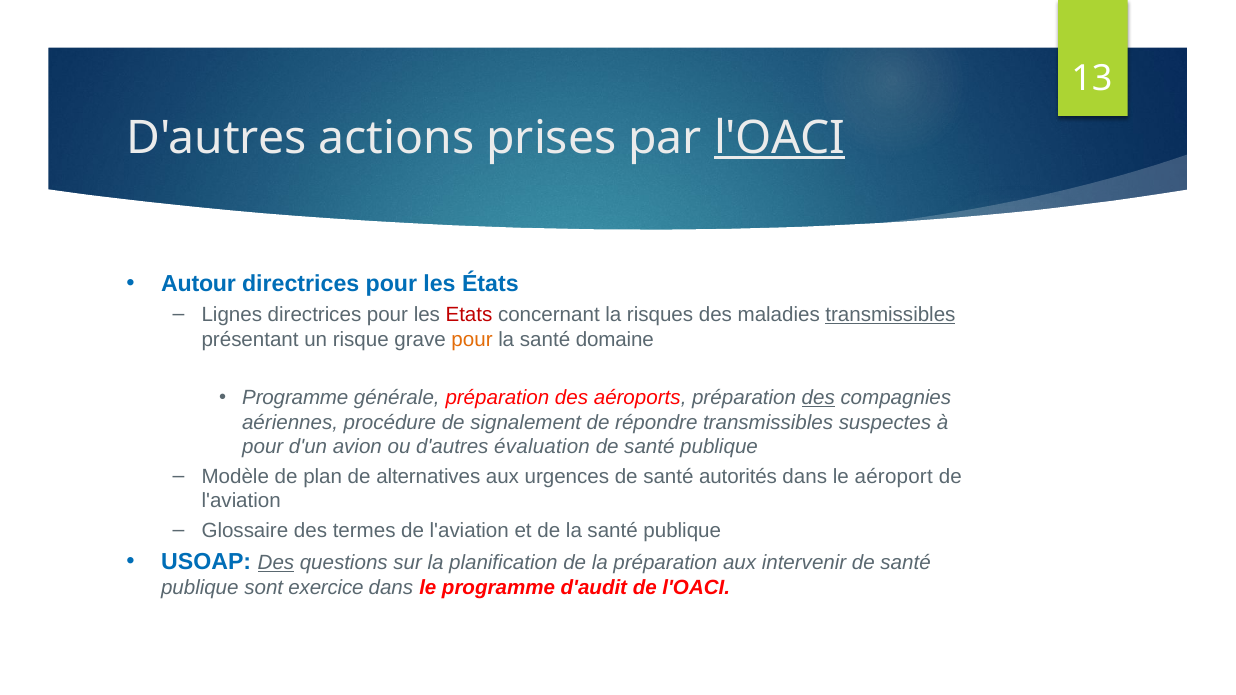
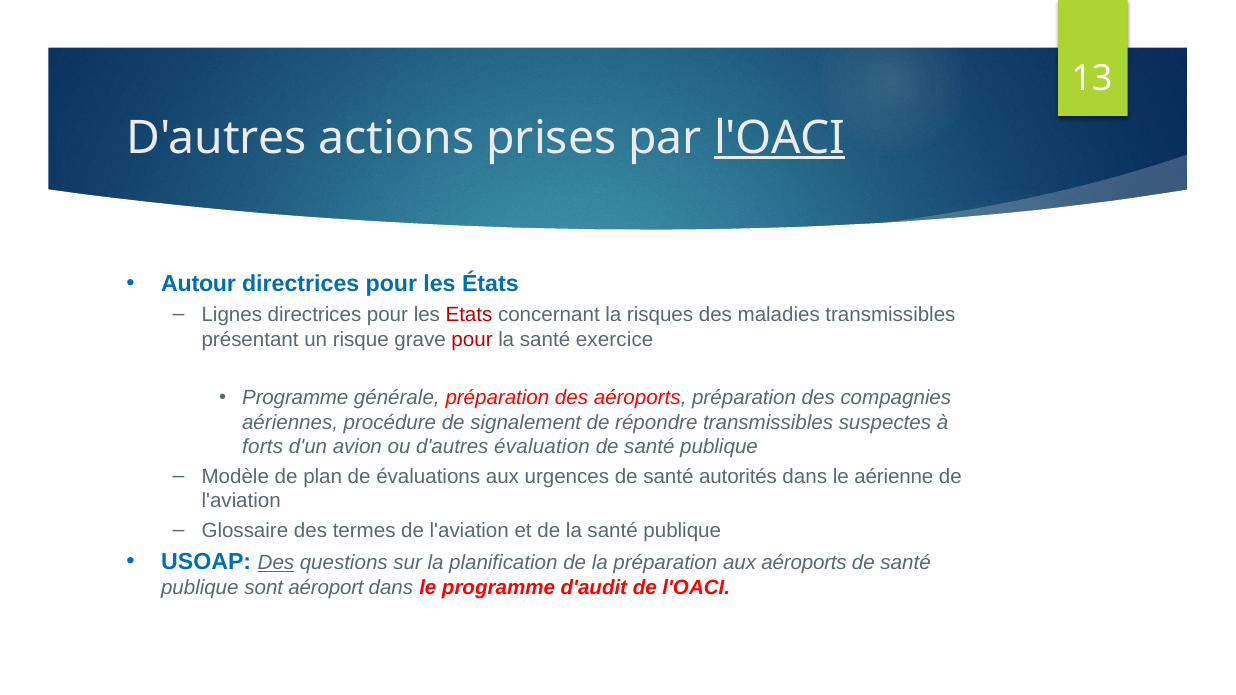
transmissibles underline: present -> none (890, 315)
pour colour: orange -> red (472, 340)
domaine: domaine -> exercice (615, 340)
des underline: present -> none (818, 398)
pour: pour -> forts (263, 447)
alternatives: alternatives -> évaluations (428, 476)
aéroport: aéroport -> aérienne (894, 476)
aux intervenir: intervenir -> aéroports (804, 563)
exercice: exercice -> aéroport (326, 588)
